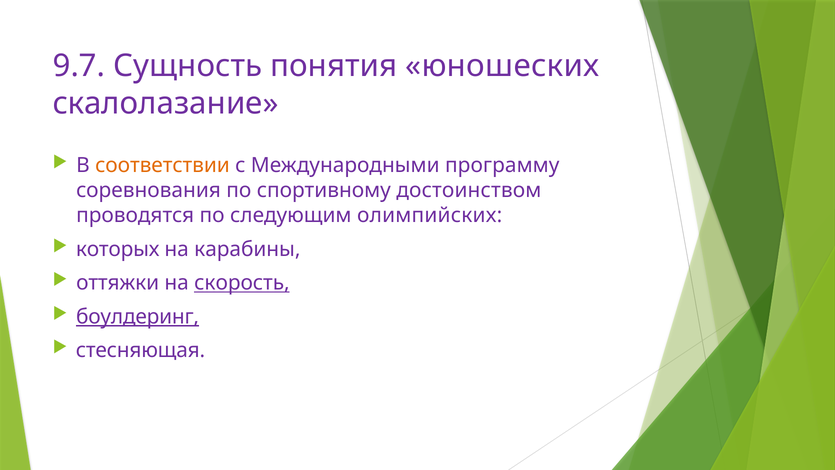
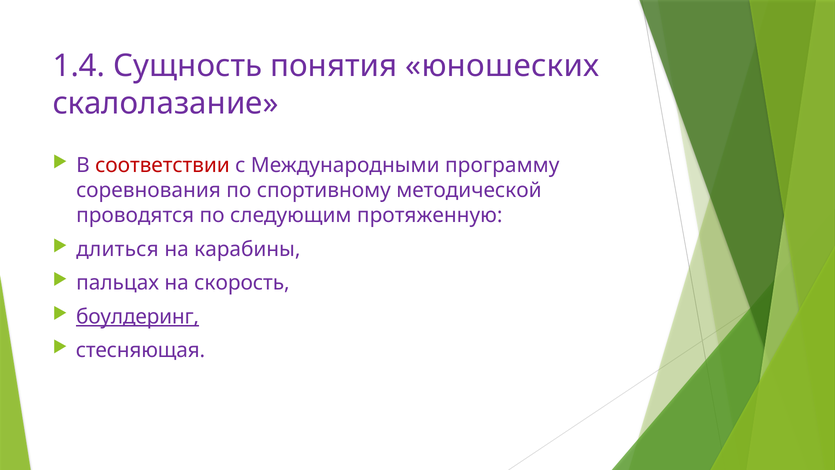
9.7: 9.7 -> 1.4 (79, 66)
соответствии colour: orange -> red (162, 165)
достоинством: достоинством -> методической (469, 190)
олимпийских: олимпийских -> протяженную (430, 215)
которых: которых -> длиться (117, 249)
оттяжки: оттяжки -> пальцах (118, 283)
скорость underline: present -> none (242, 283)
